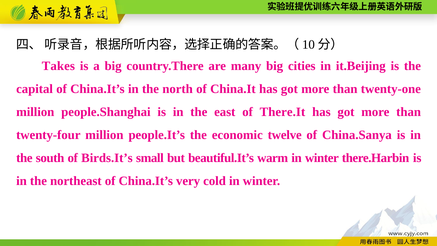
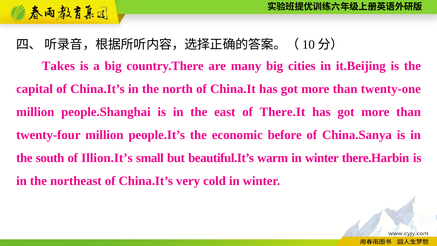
twelve: twelve -> before (285, 135)
Birds.It’s: Birds.It’s -> Illion.It’s (107, 158)
